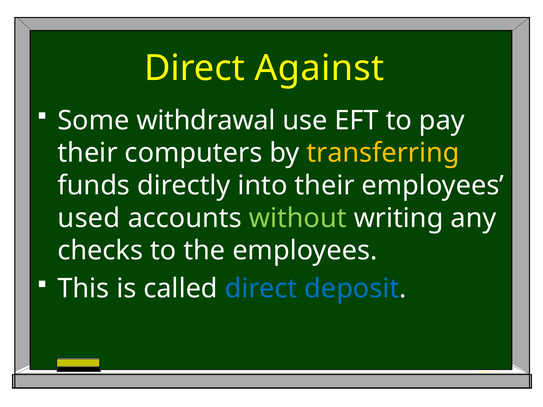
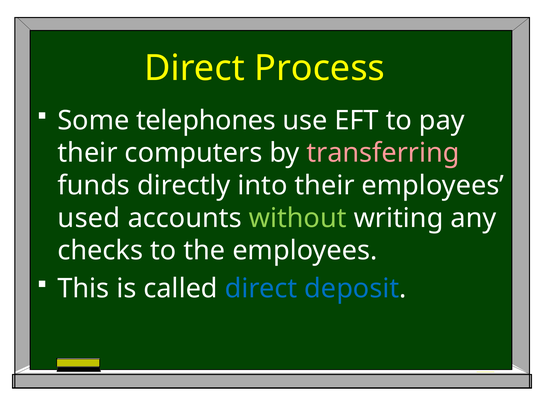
Against: Against -> Process (320, 68)
withdrawal: withdrawal -> telephones (206, 120)
transferring colour: yellow -> pink (383, 153)
